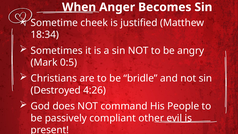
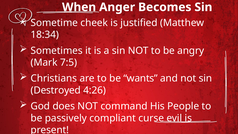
0:5: 0:5 -> 7:5 (69, 62)
bridle: bridle -> wants (141, 78)
other: other -> curse (151, 118)
